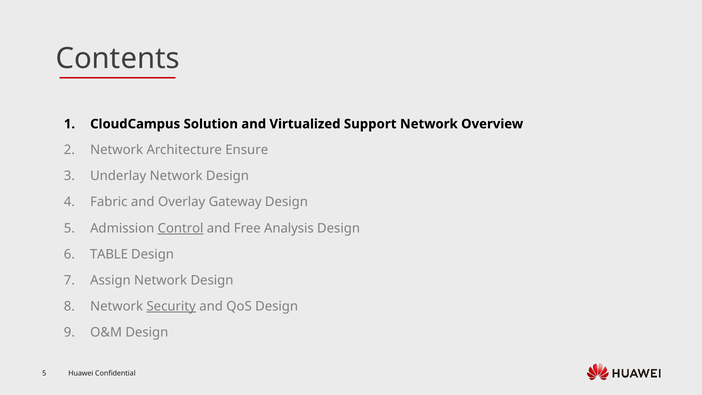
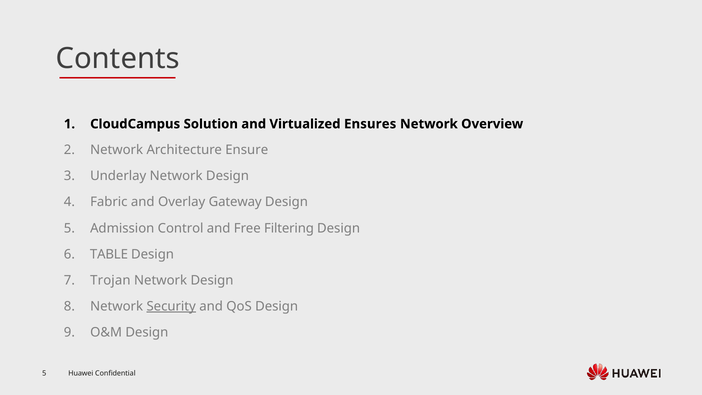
Support: Support -> Ensures (370, 124)
Control underline: present -> none (181, 228)
Analysis: Analysis -> Filtering (289, 228)
Assign: Assign -> Trojan (110, 280)
